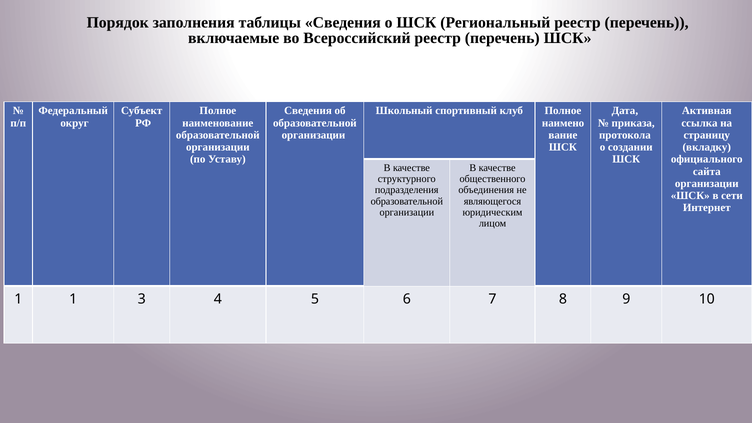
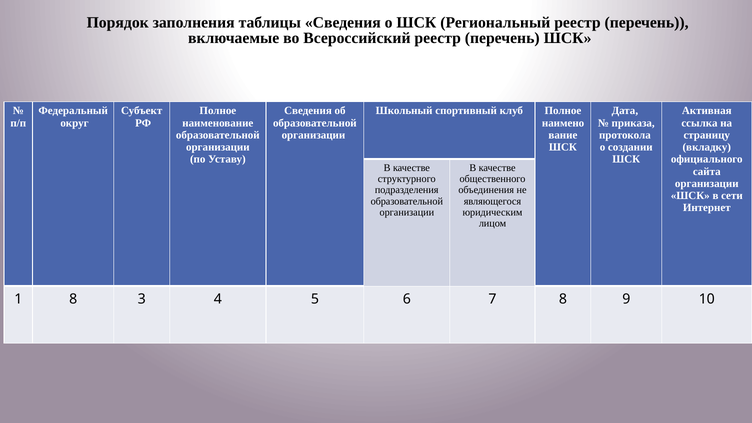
1 1: 1 -> 8 (73, 299)
